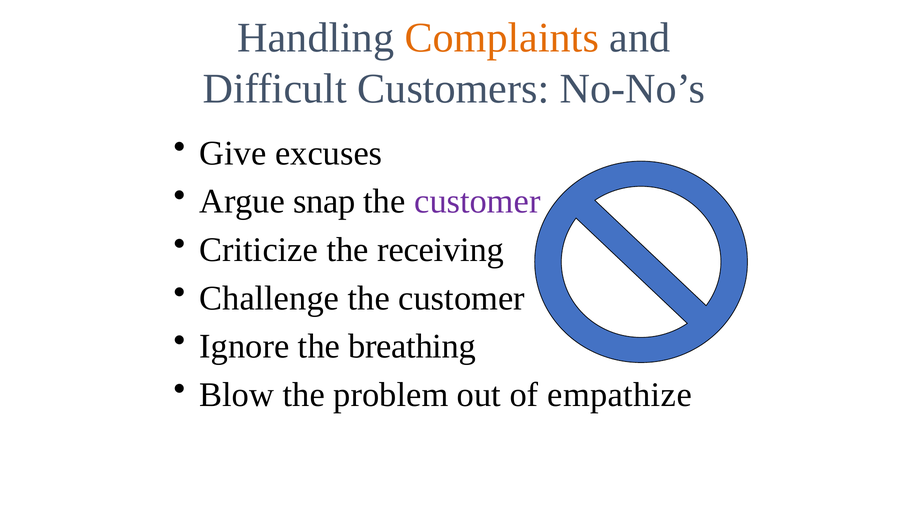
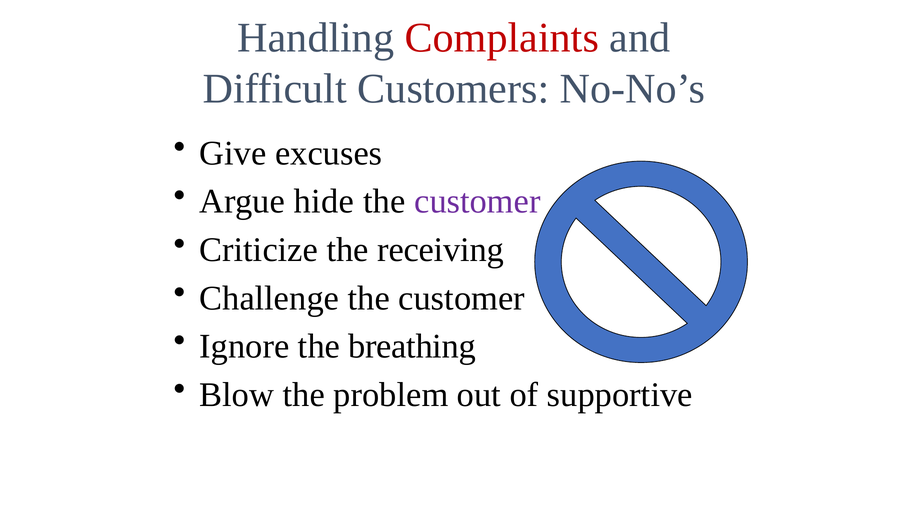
Complaints colour: orange -> red (502, 38)
snap: snap -> hide (324, 201)
empathize: empathize -> supportive (620, 395)
